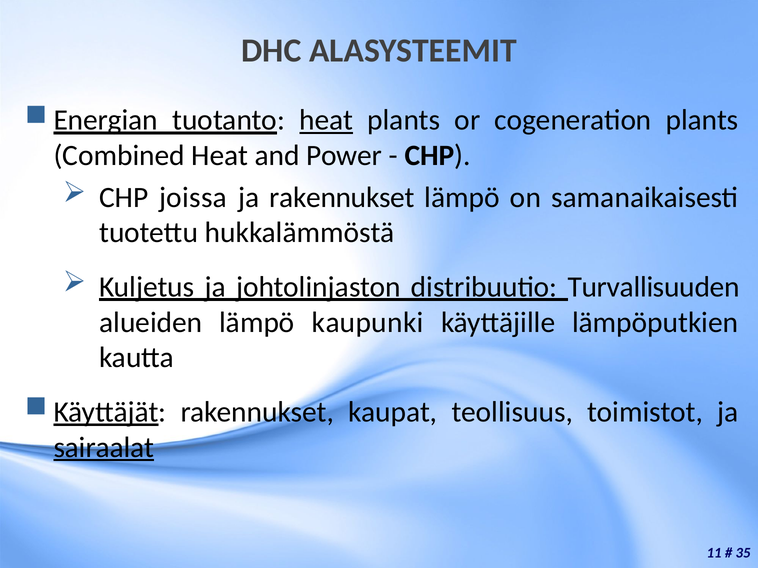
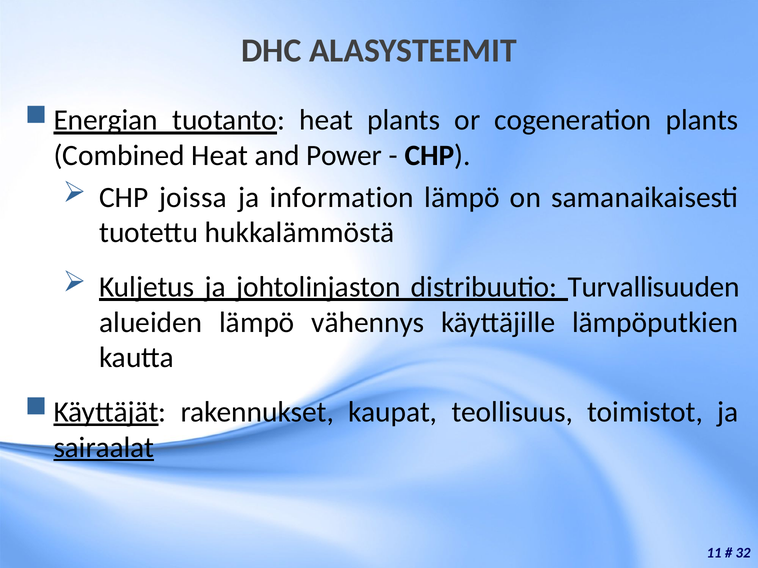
heat underline: present -> none (326, 120)
ja rakennukset: rakennukset -> information (342, 197)
kaupunki: kaupunki -> vähennys (368, 323)
35: 35 -> 32 (743, 554)
